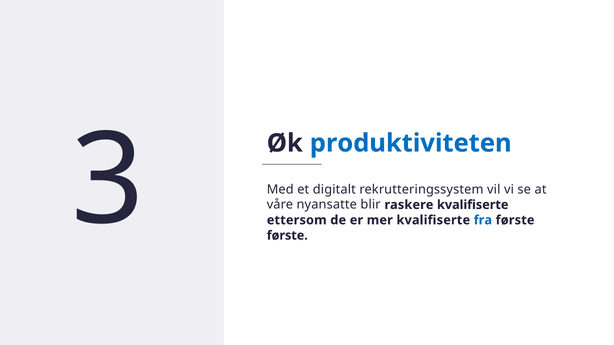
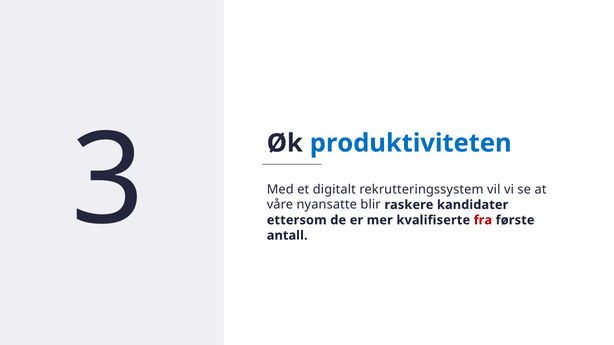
raskere kvalifiserte: kvalifiserte -> kandidater (473, 205)
fra colour: blue -> red (483, 220)
første: første -> antall (287, 236)
